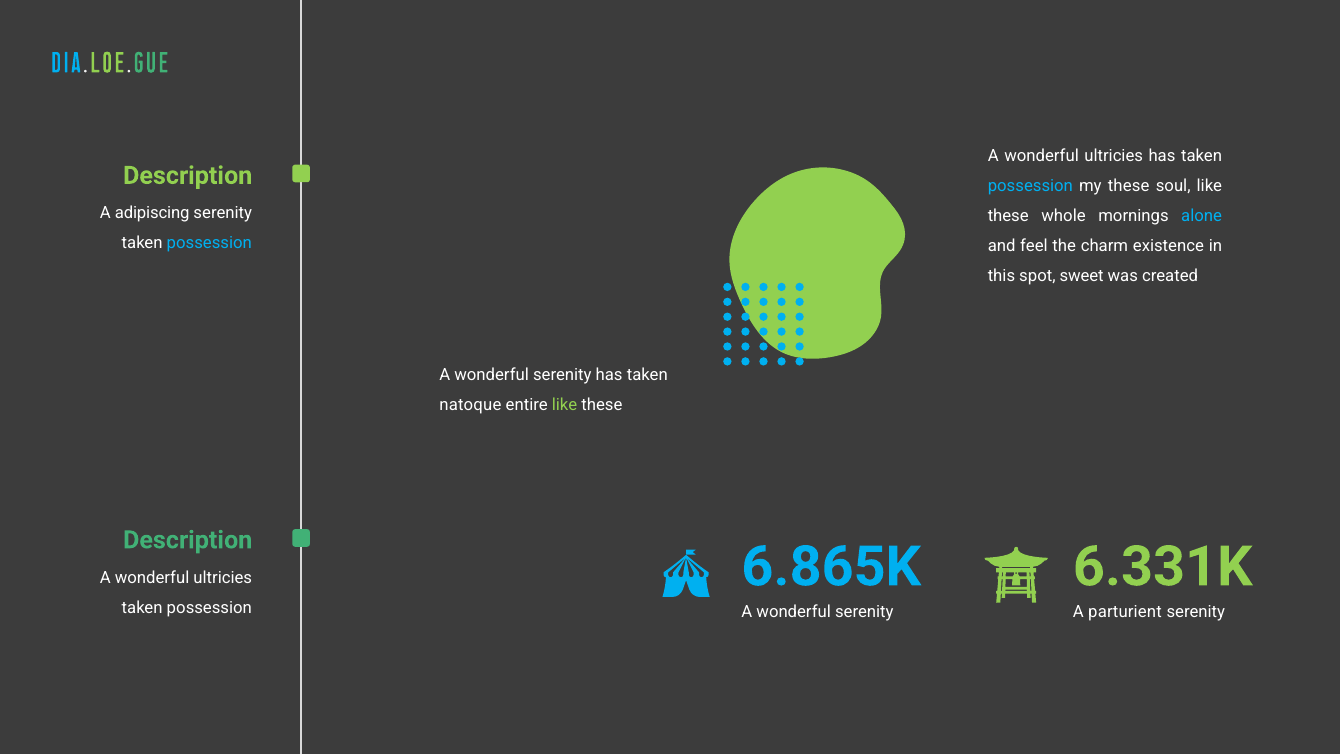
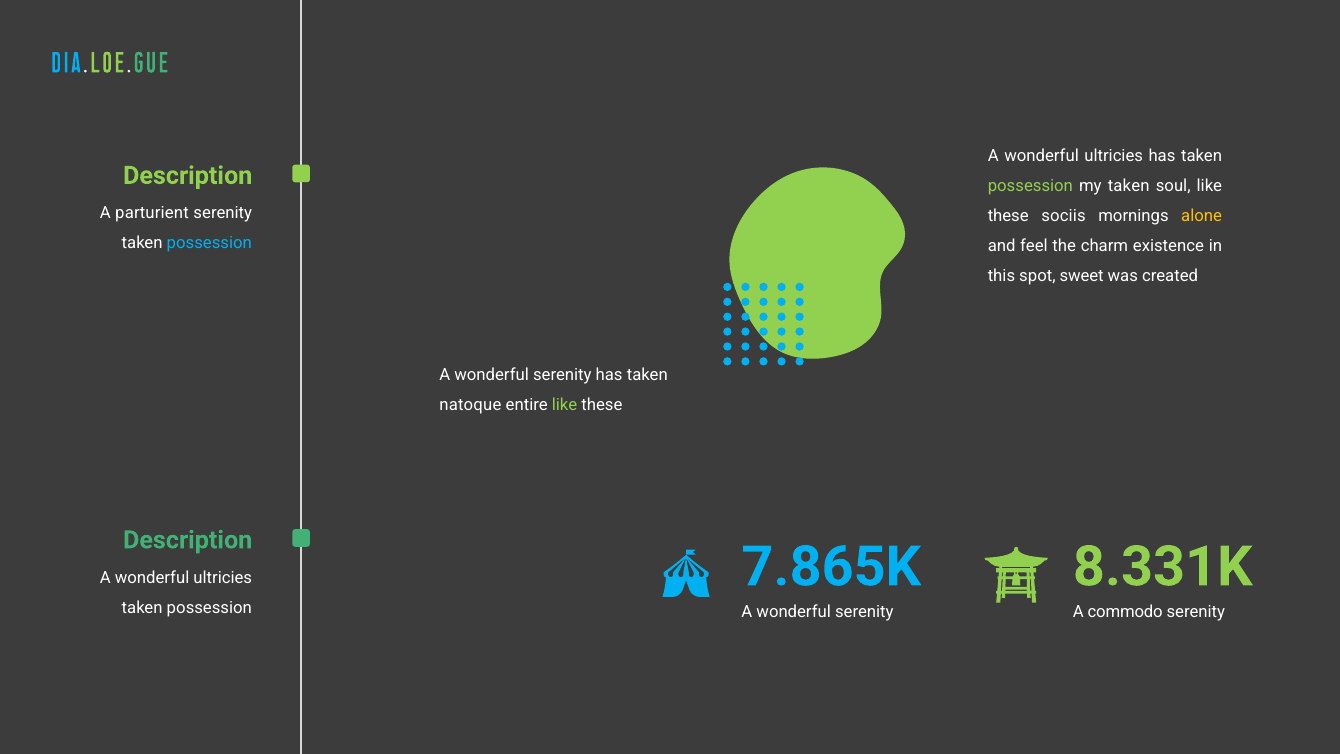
possession colour: light blue -> light green (1030, 186)
my these: these -> taken (1129, 186)
adipiscing: adipiscing -> parturient (152, 213)
whole: whole -> sociis (1064, 216)
alone colour: light blue -> yellow (1202, 216)
6.865K: 6.865K -> 7.865K (831, 567)
6.331K: 6.331K -> 8.331K (1163, 567)
parturient: parturient -> commodo (1125, 611)
